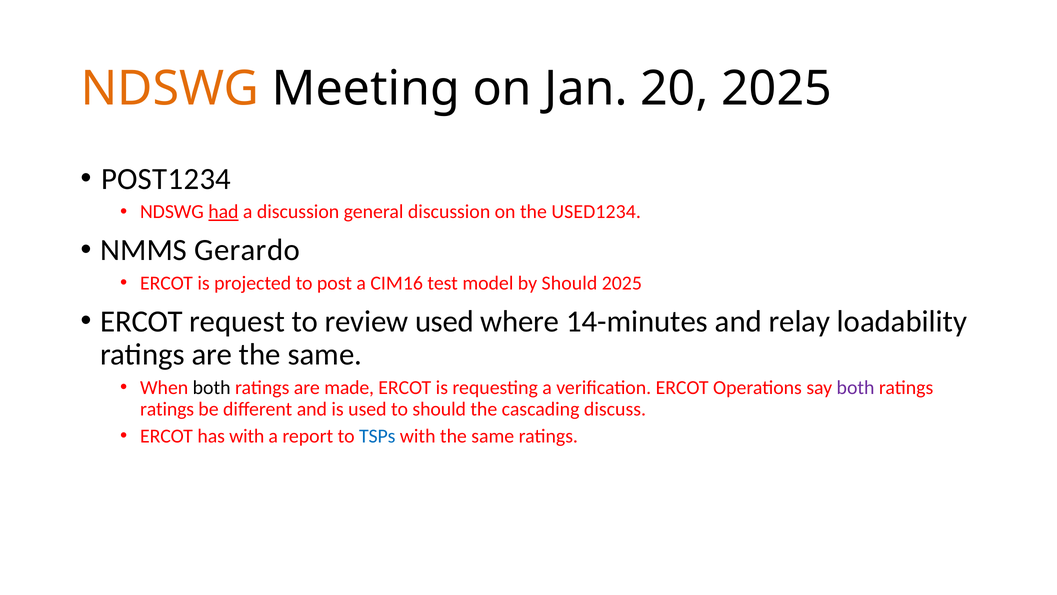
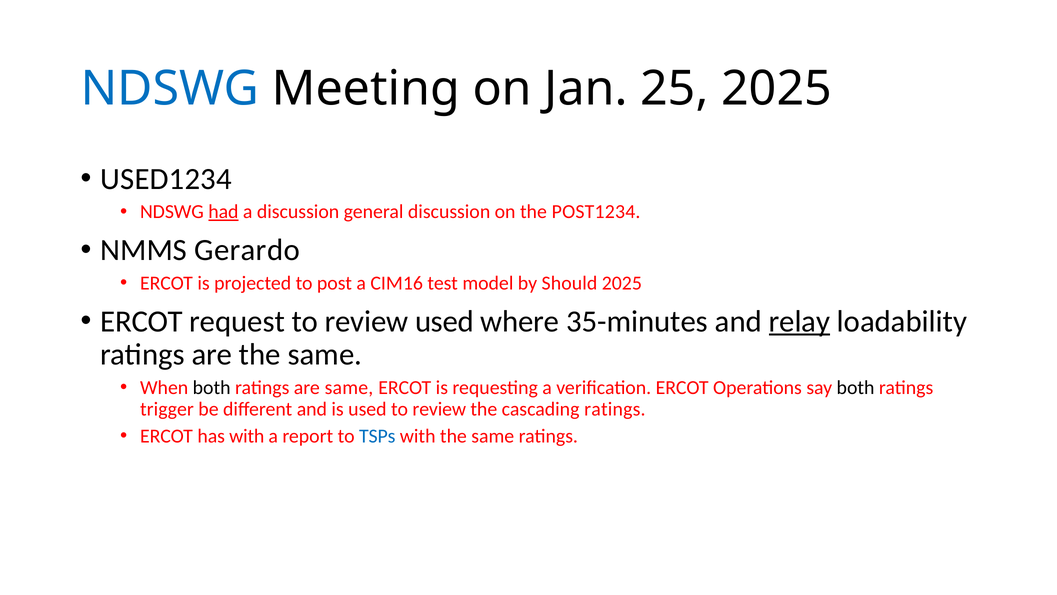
NDSWG colour: orange -> blue (170, 89)
20: 20 -> 25 (674, 89)
POST1234: POST1234 -> USED1234 (166, 179)
USED1234: USED1234 -> POST1234 (596, 212)
14-minutes: 14-minutes -> 35-minutes (637, 321)
relay underline: none -> present (799, 321)
are made: made -> same (349, 387)
both colour: purple -> black (856, 387)
ratings: ratings -> trigger (167, 409)
used to should: should -> review (439, 409)
cascading discuss: discuss -> ratings (615, 409)
